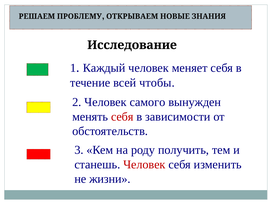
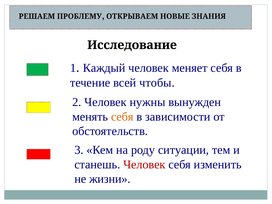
самого: самого -> нужны (147, 102)
себя colour: red -> orange (122, 117)
получить: получить -> ситуации (184, 150)
